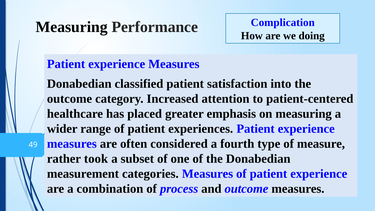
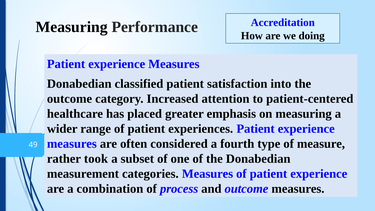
Complication: Complication -> Accreditation (283, 23)
